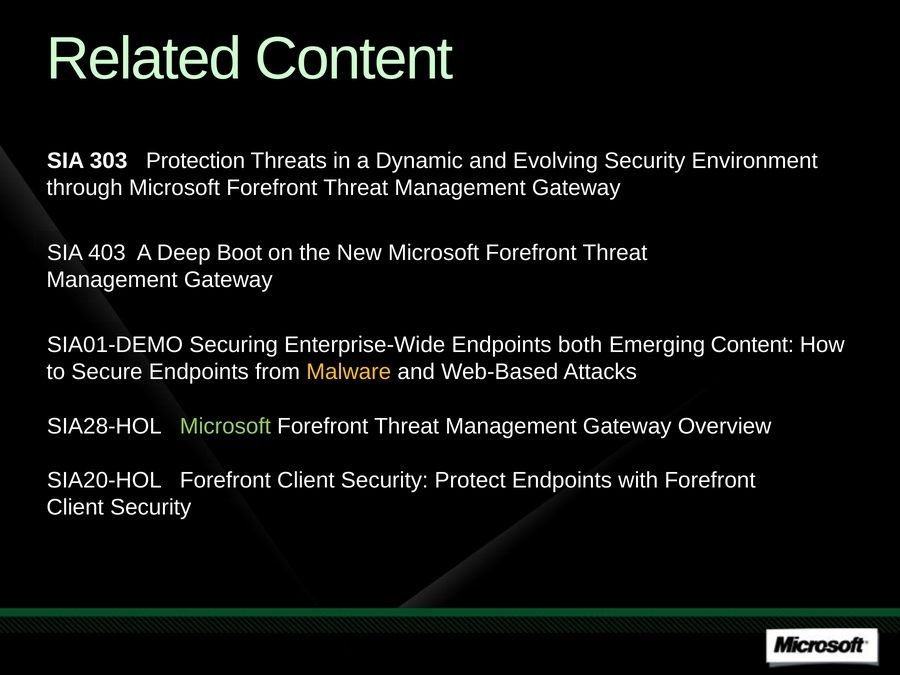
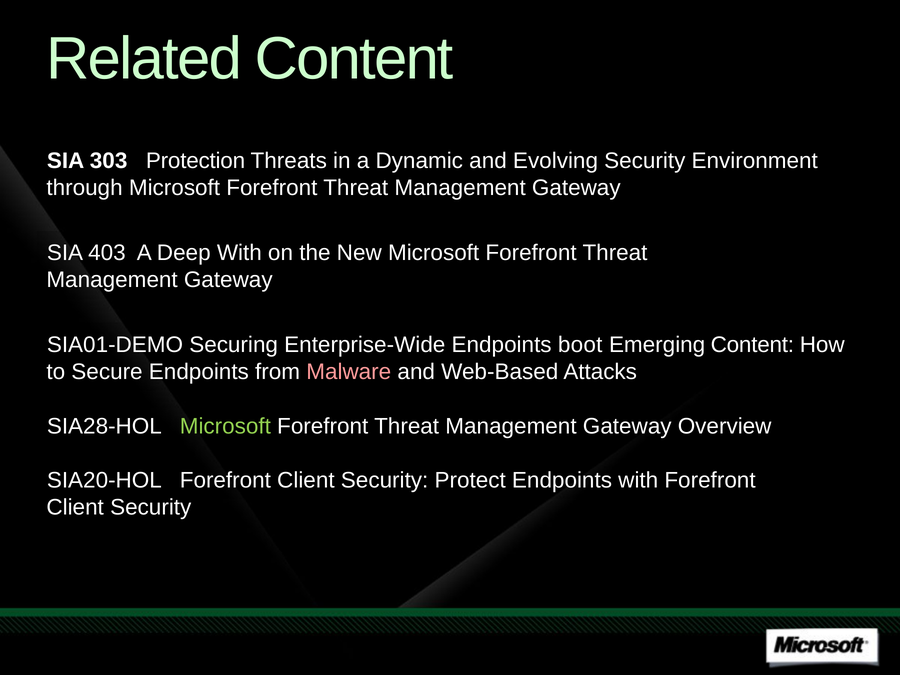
Deep Boot: Boot -> With (239, 253)
both: both -> boot (580, 345)
Malware colour: yellow -> pink (349, 372)
